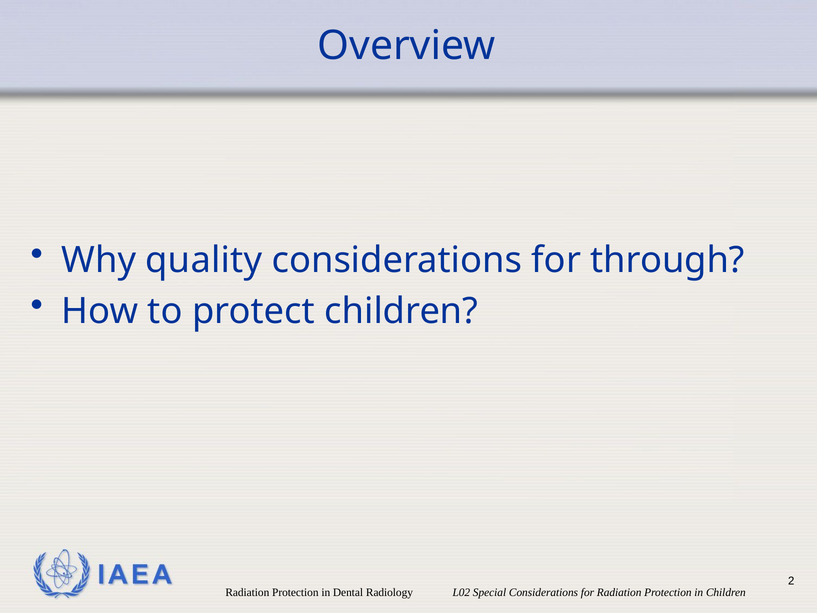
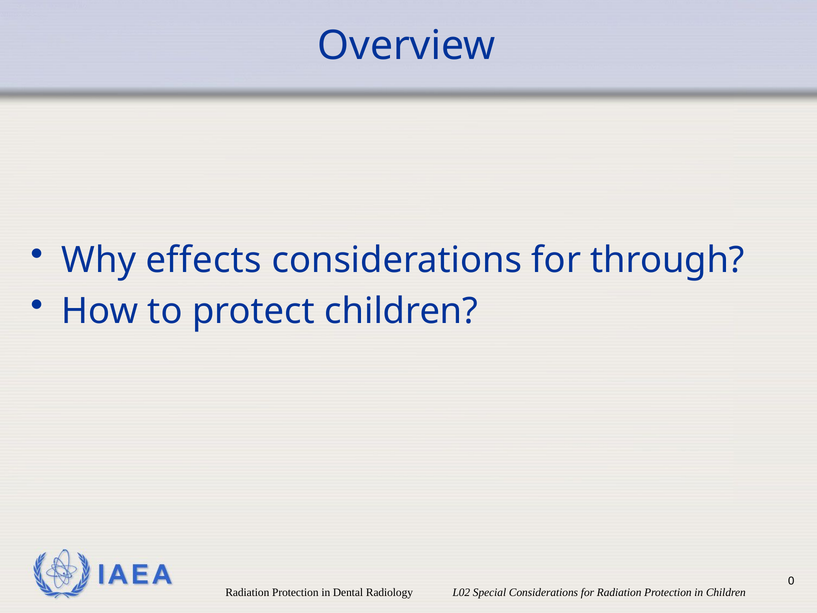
quality: quality -> effects (204, 260)
2: 2 -> 0 (791, 581)
